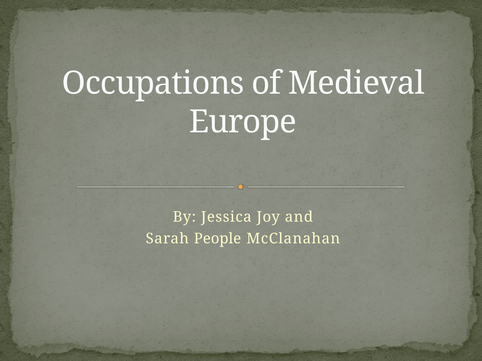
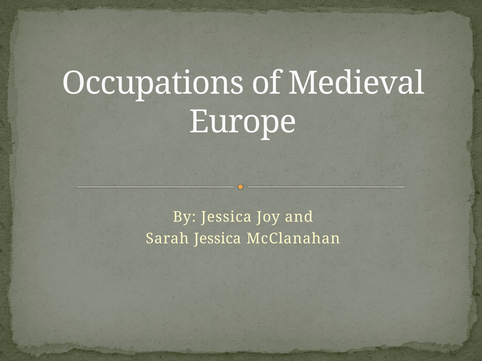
Sarah People: People -> Jessica (218, 239)
